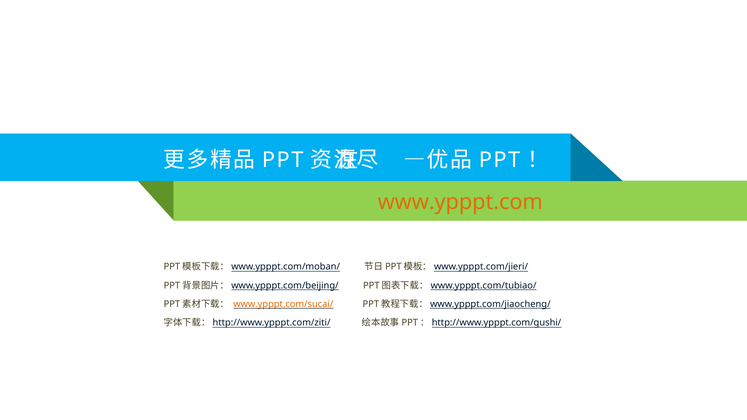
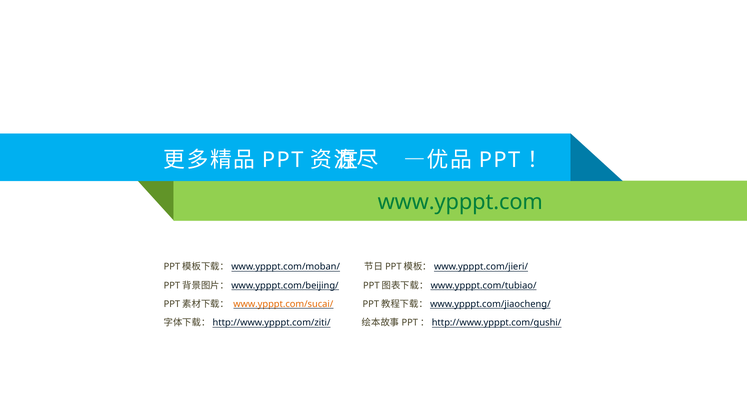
www.ypppt.com colour: orange -> green (460, 202)
